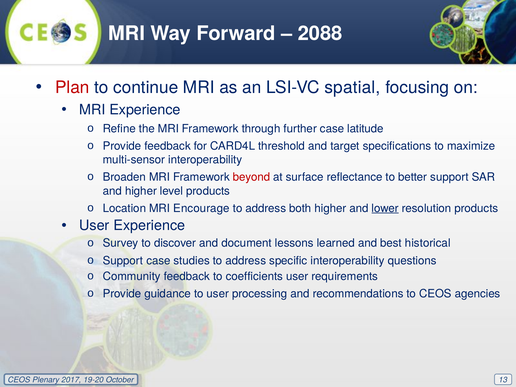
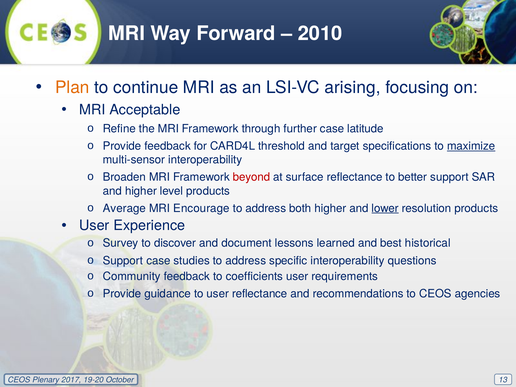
2088: 2088 -> 2010 (320, 34)
Plan colour: red -> orange (72, 88)
spatial: spatial -> arising (352, 88)
MRI Experience: Experience -> Acceptable (145, 110)
maximize underline: none -> present (471, 146)
Location: Location -> Average (124, 208)
user processing: processing -> reflectance (260, 294)
